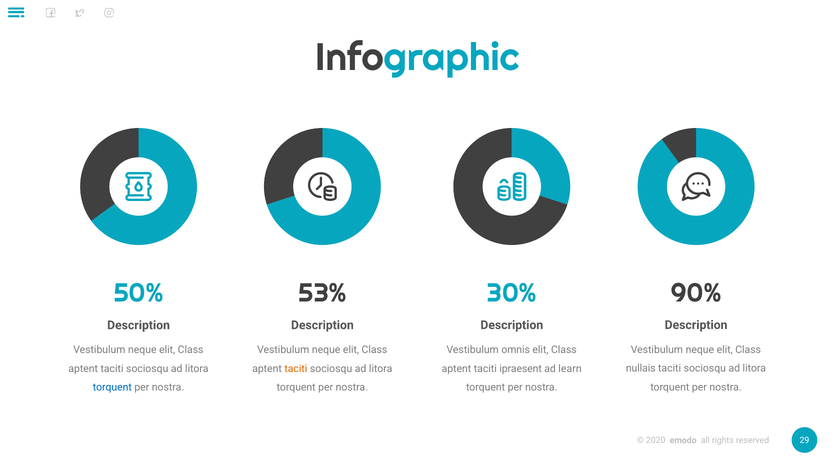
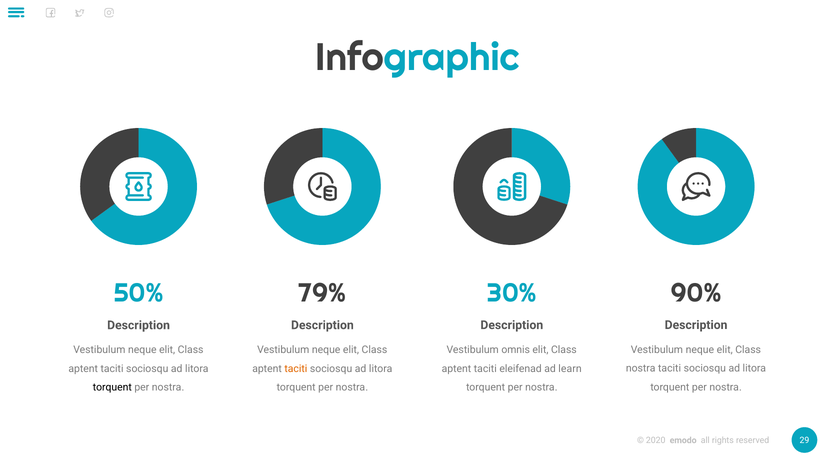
53%: 53% -> 79% (322, 293)
nullais: nullais -> nostra (641, 368)
ipraesent: ipraesent -> eleifenad (521, 368)
torquent colour: blue -> black (112, 387)
